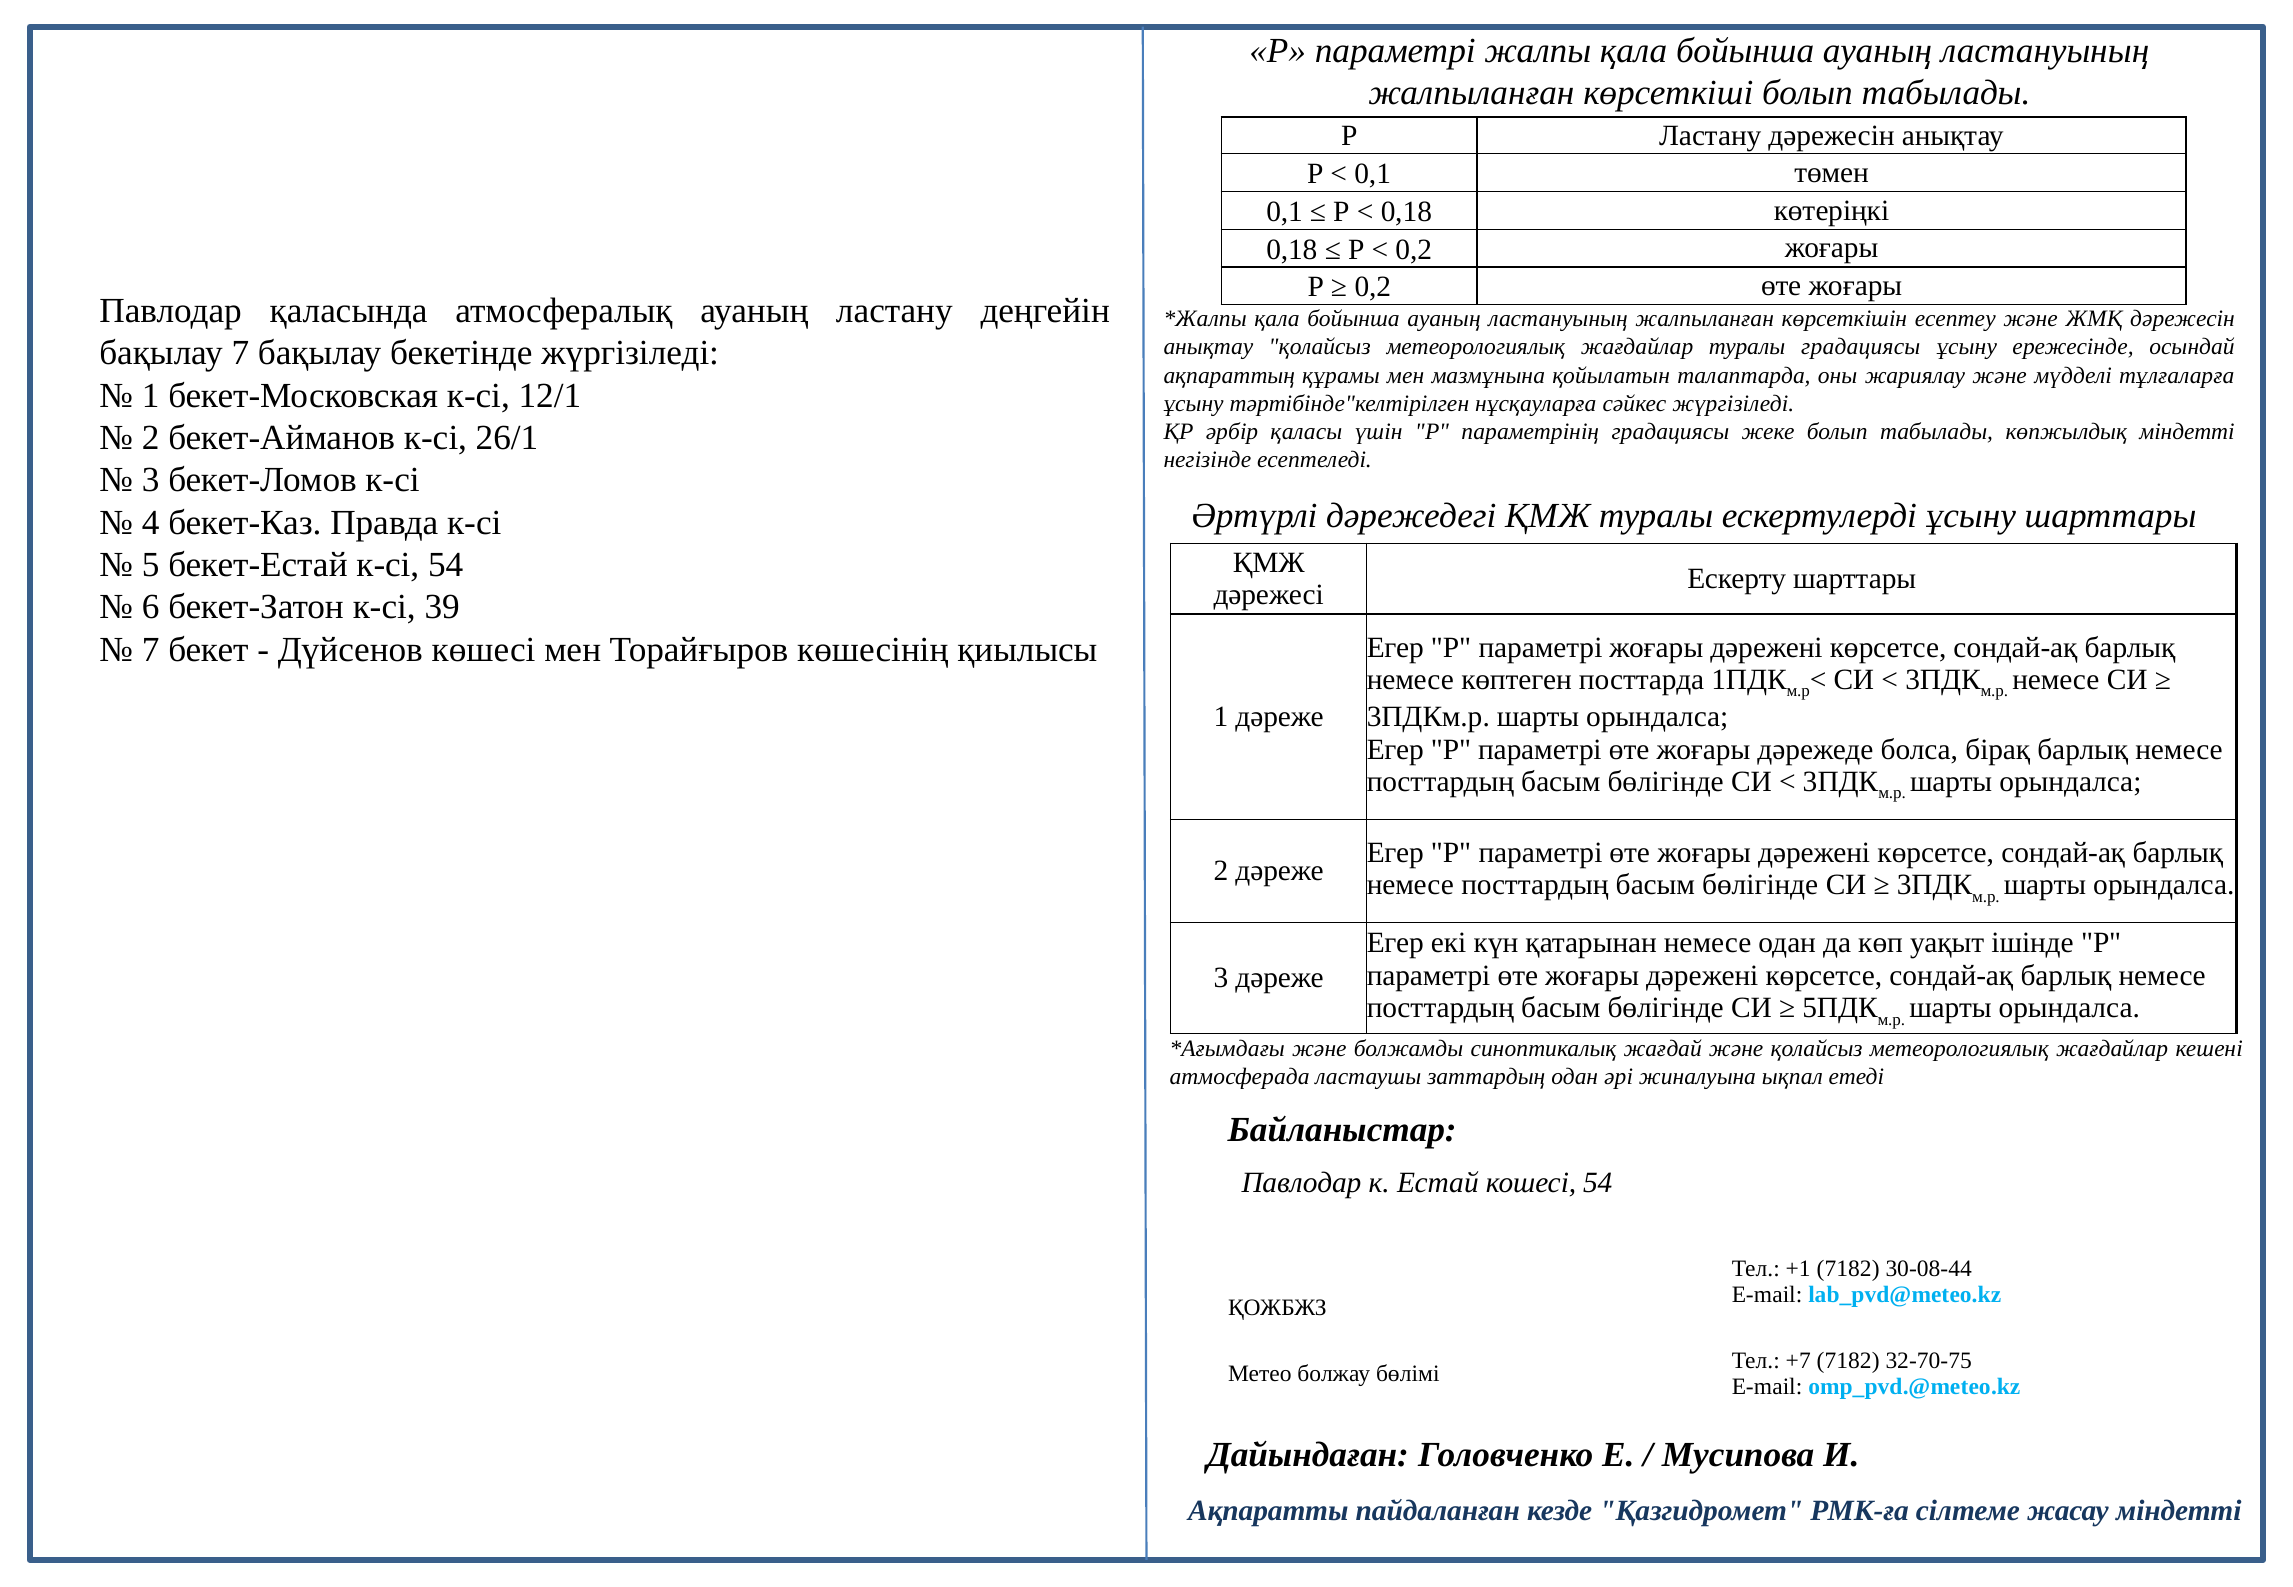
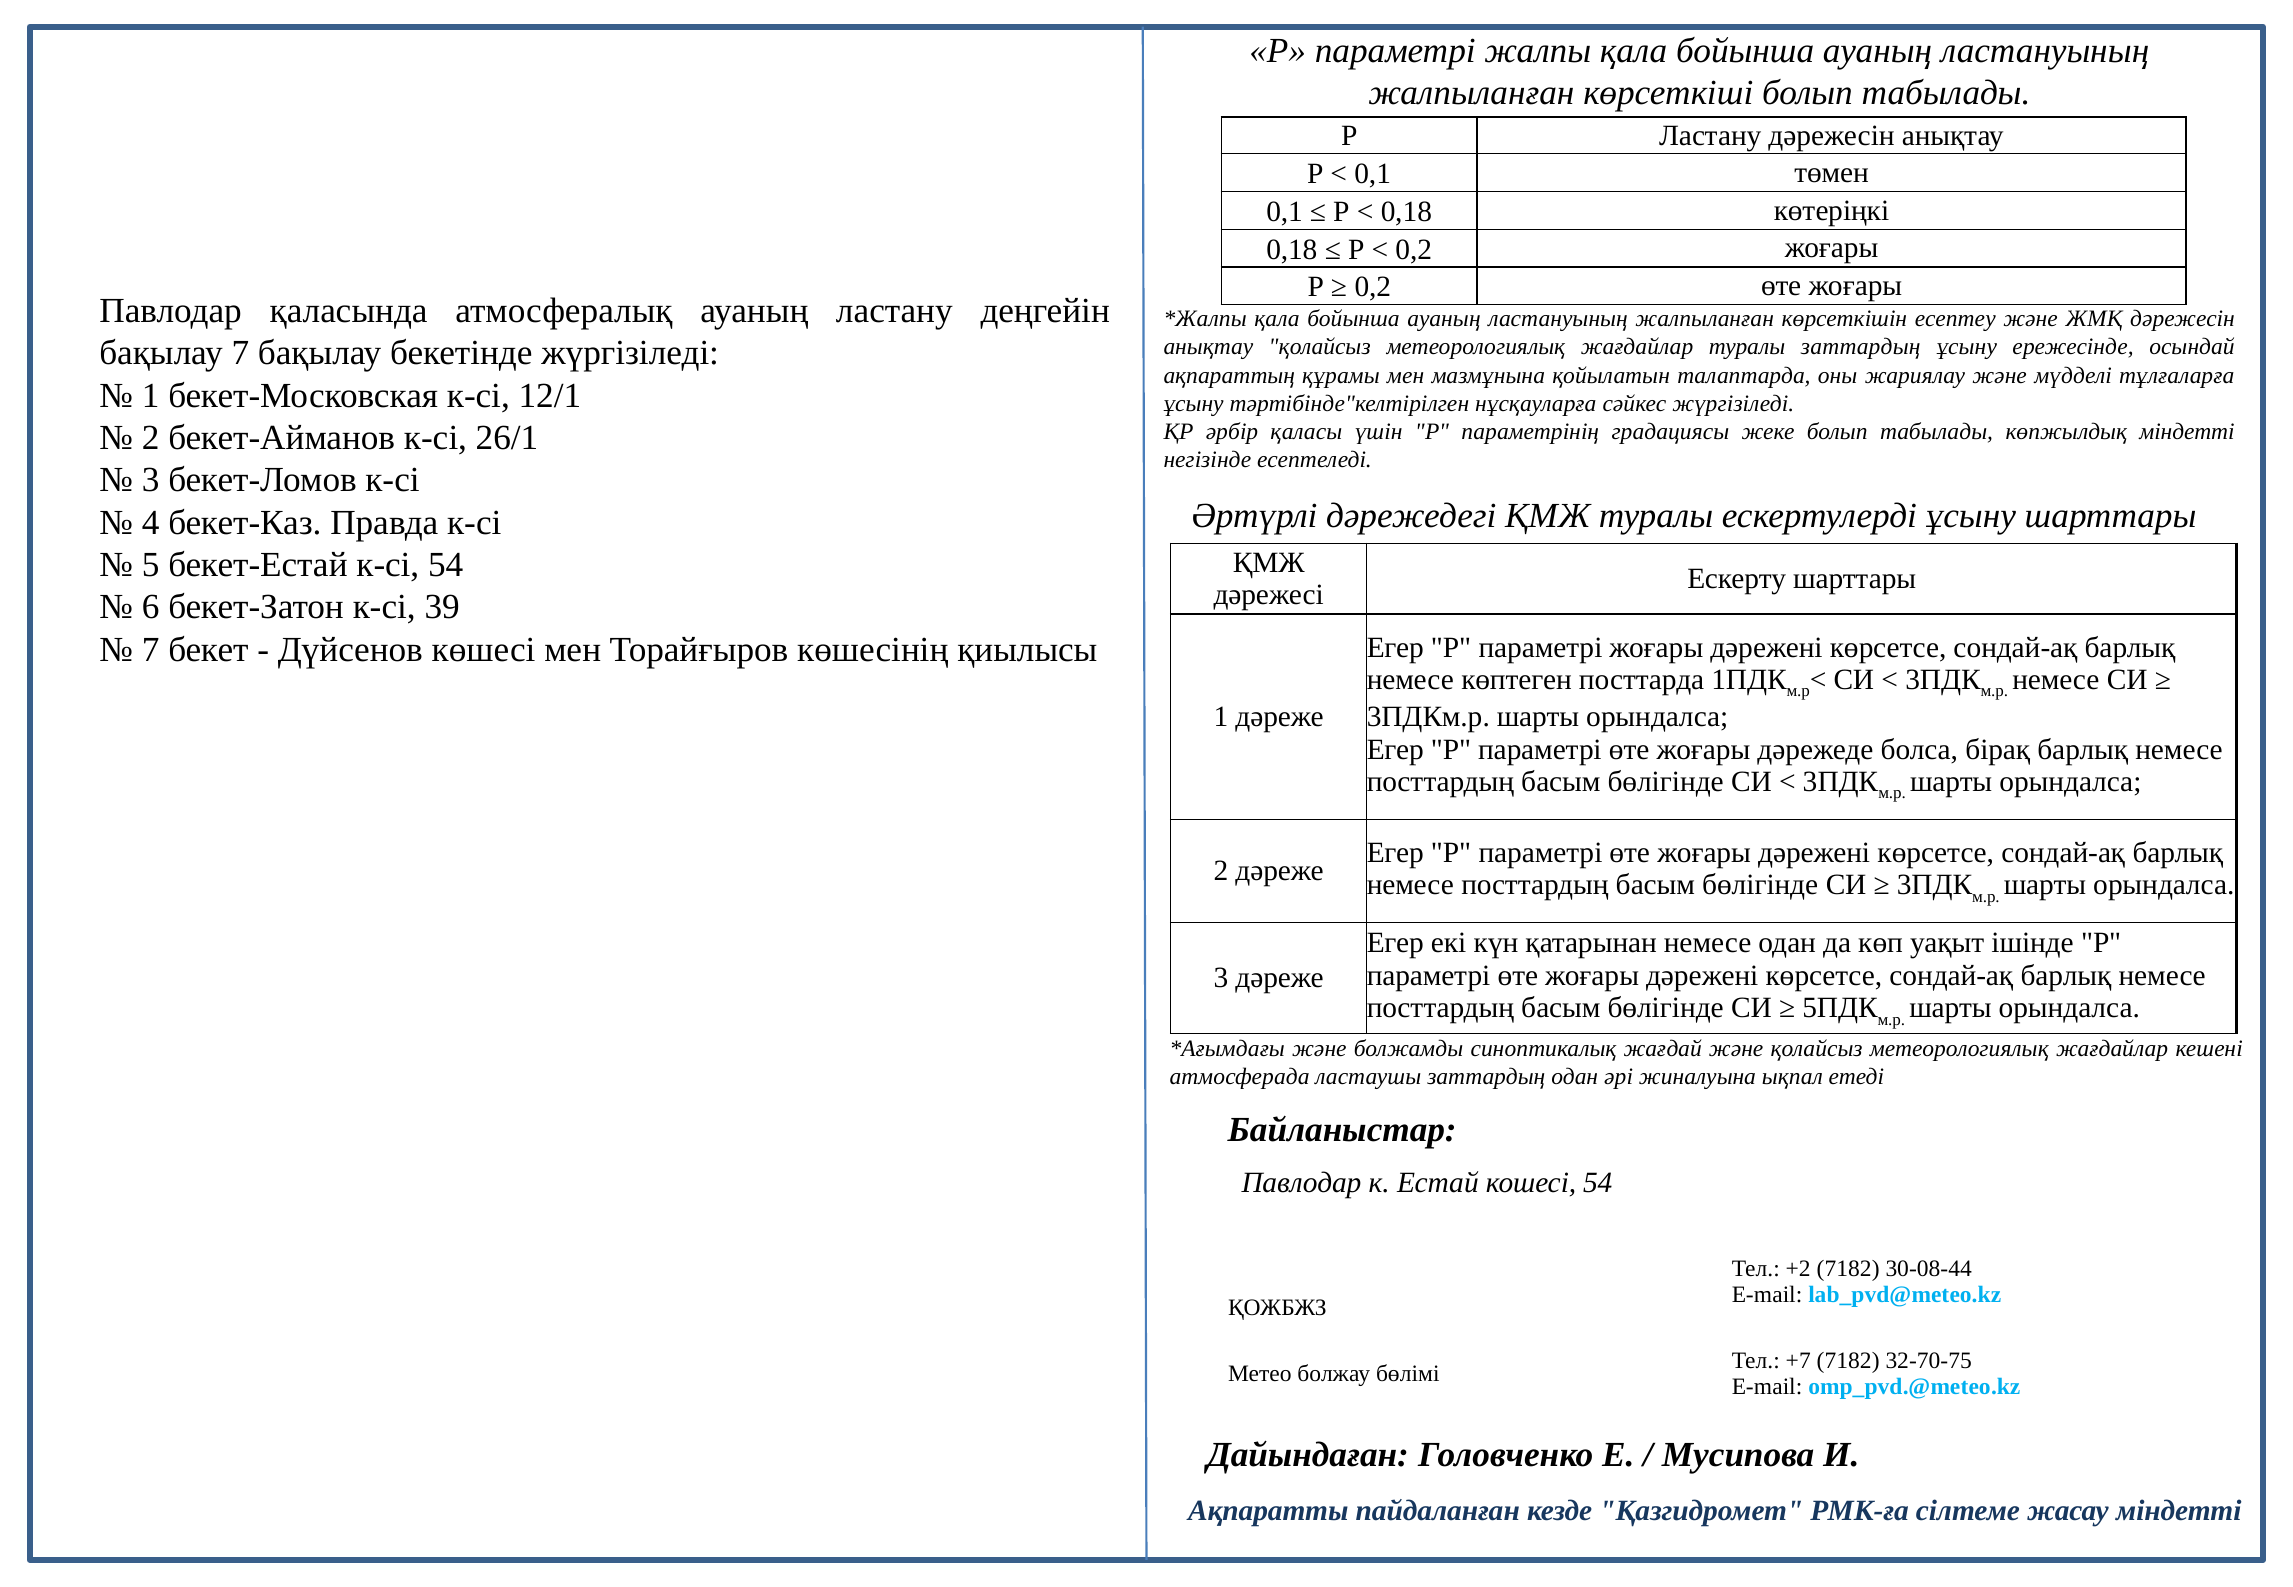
туралы градациясы: градациясы -> заттардың (1861, 347)
+1: +1 -> +2 (1798, 1269)
